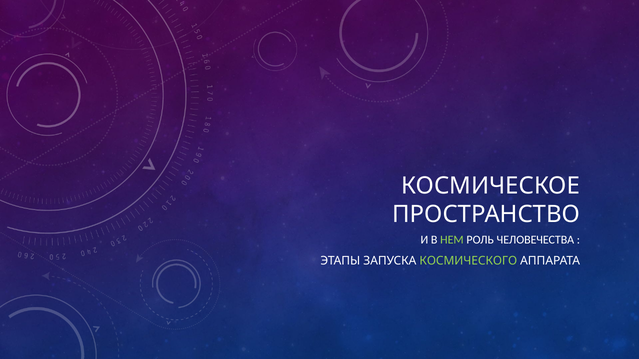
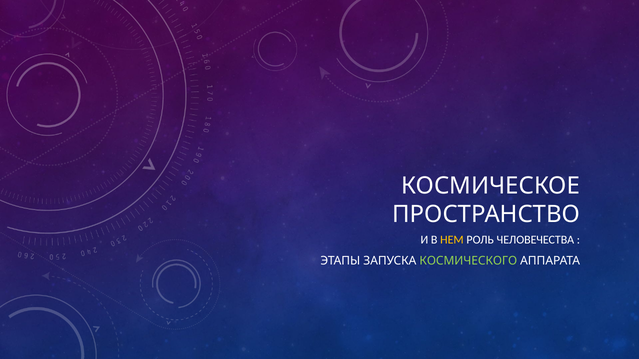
НЕМ colour: light green -> yellow (452, 240)
